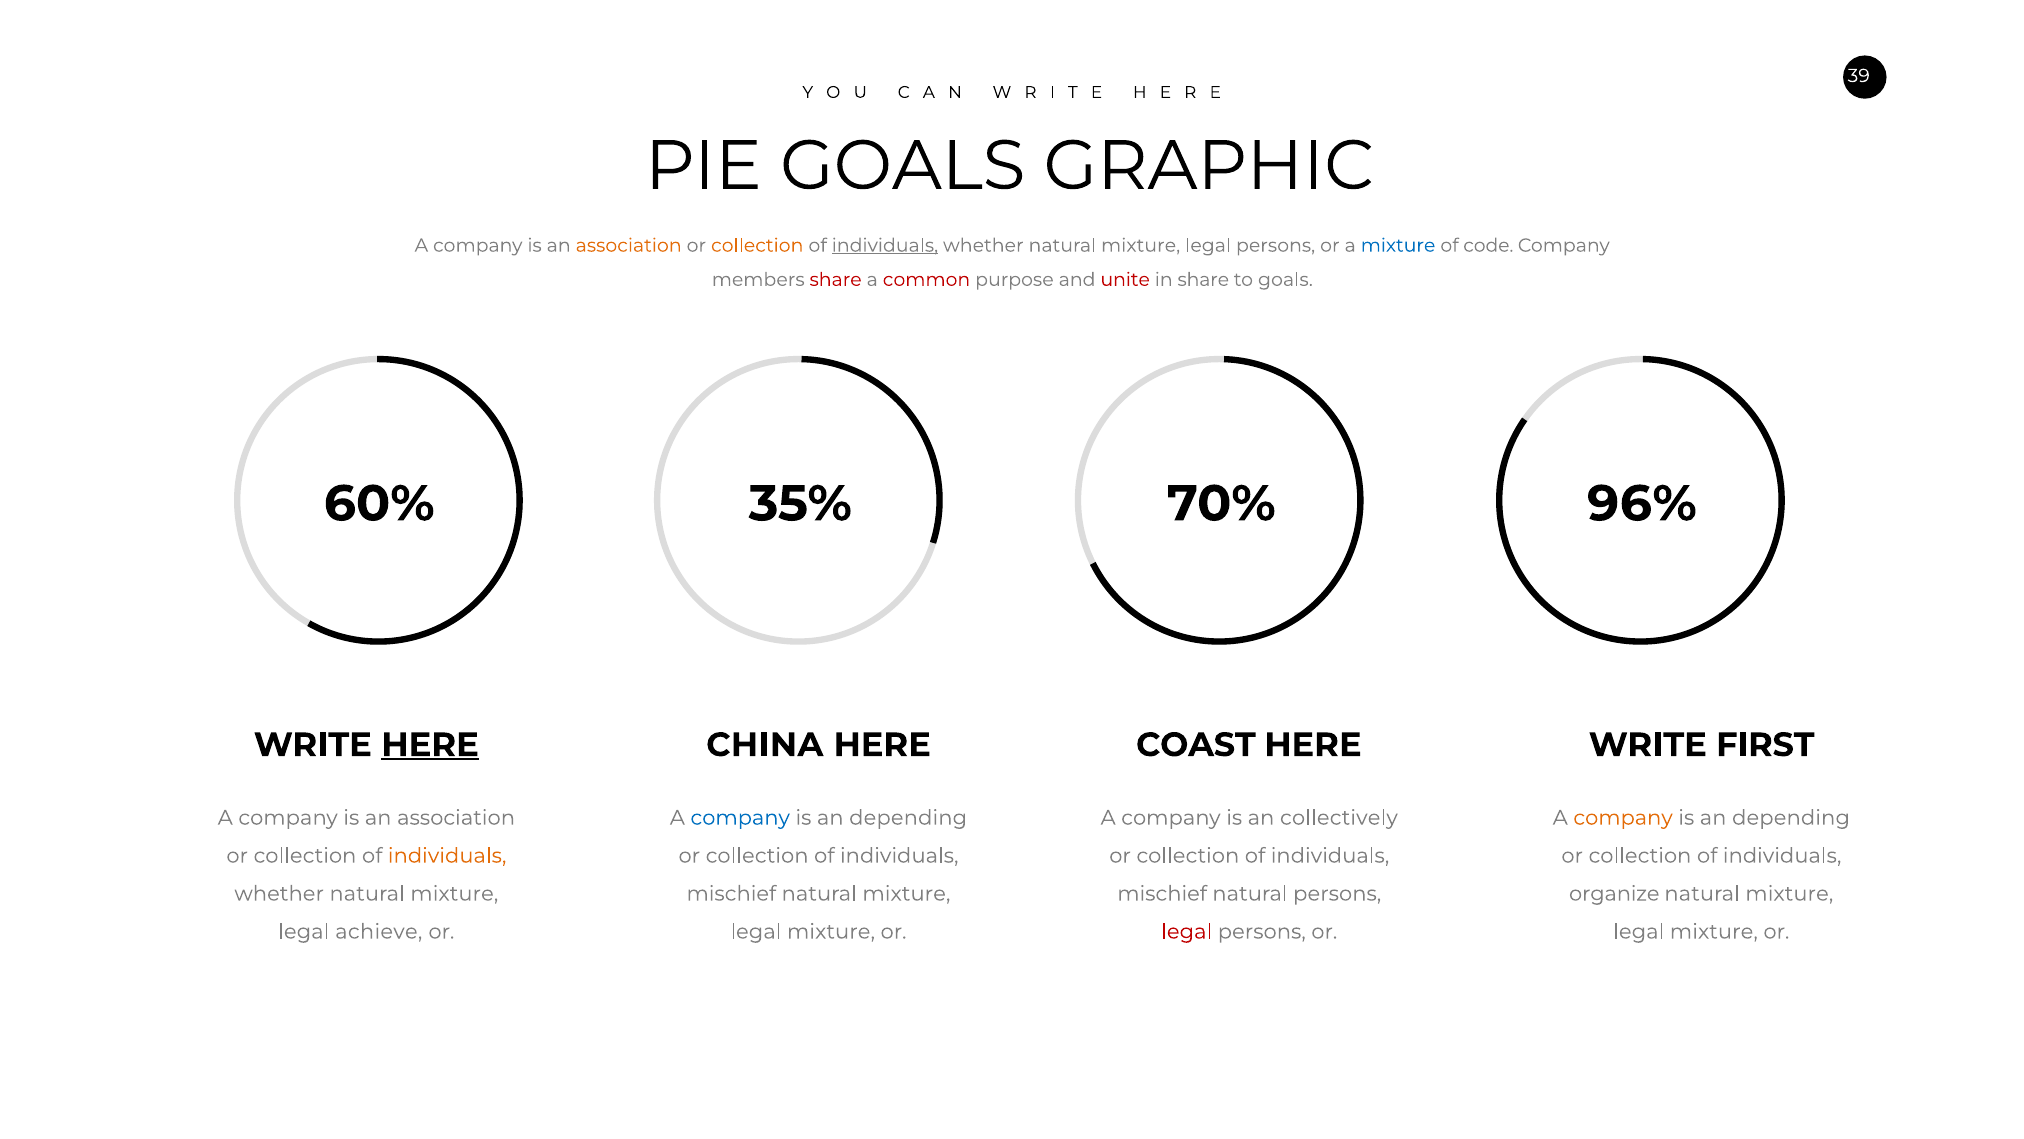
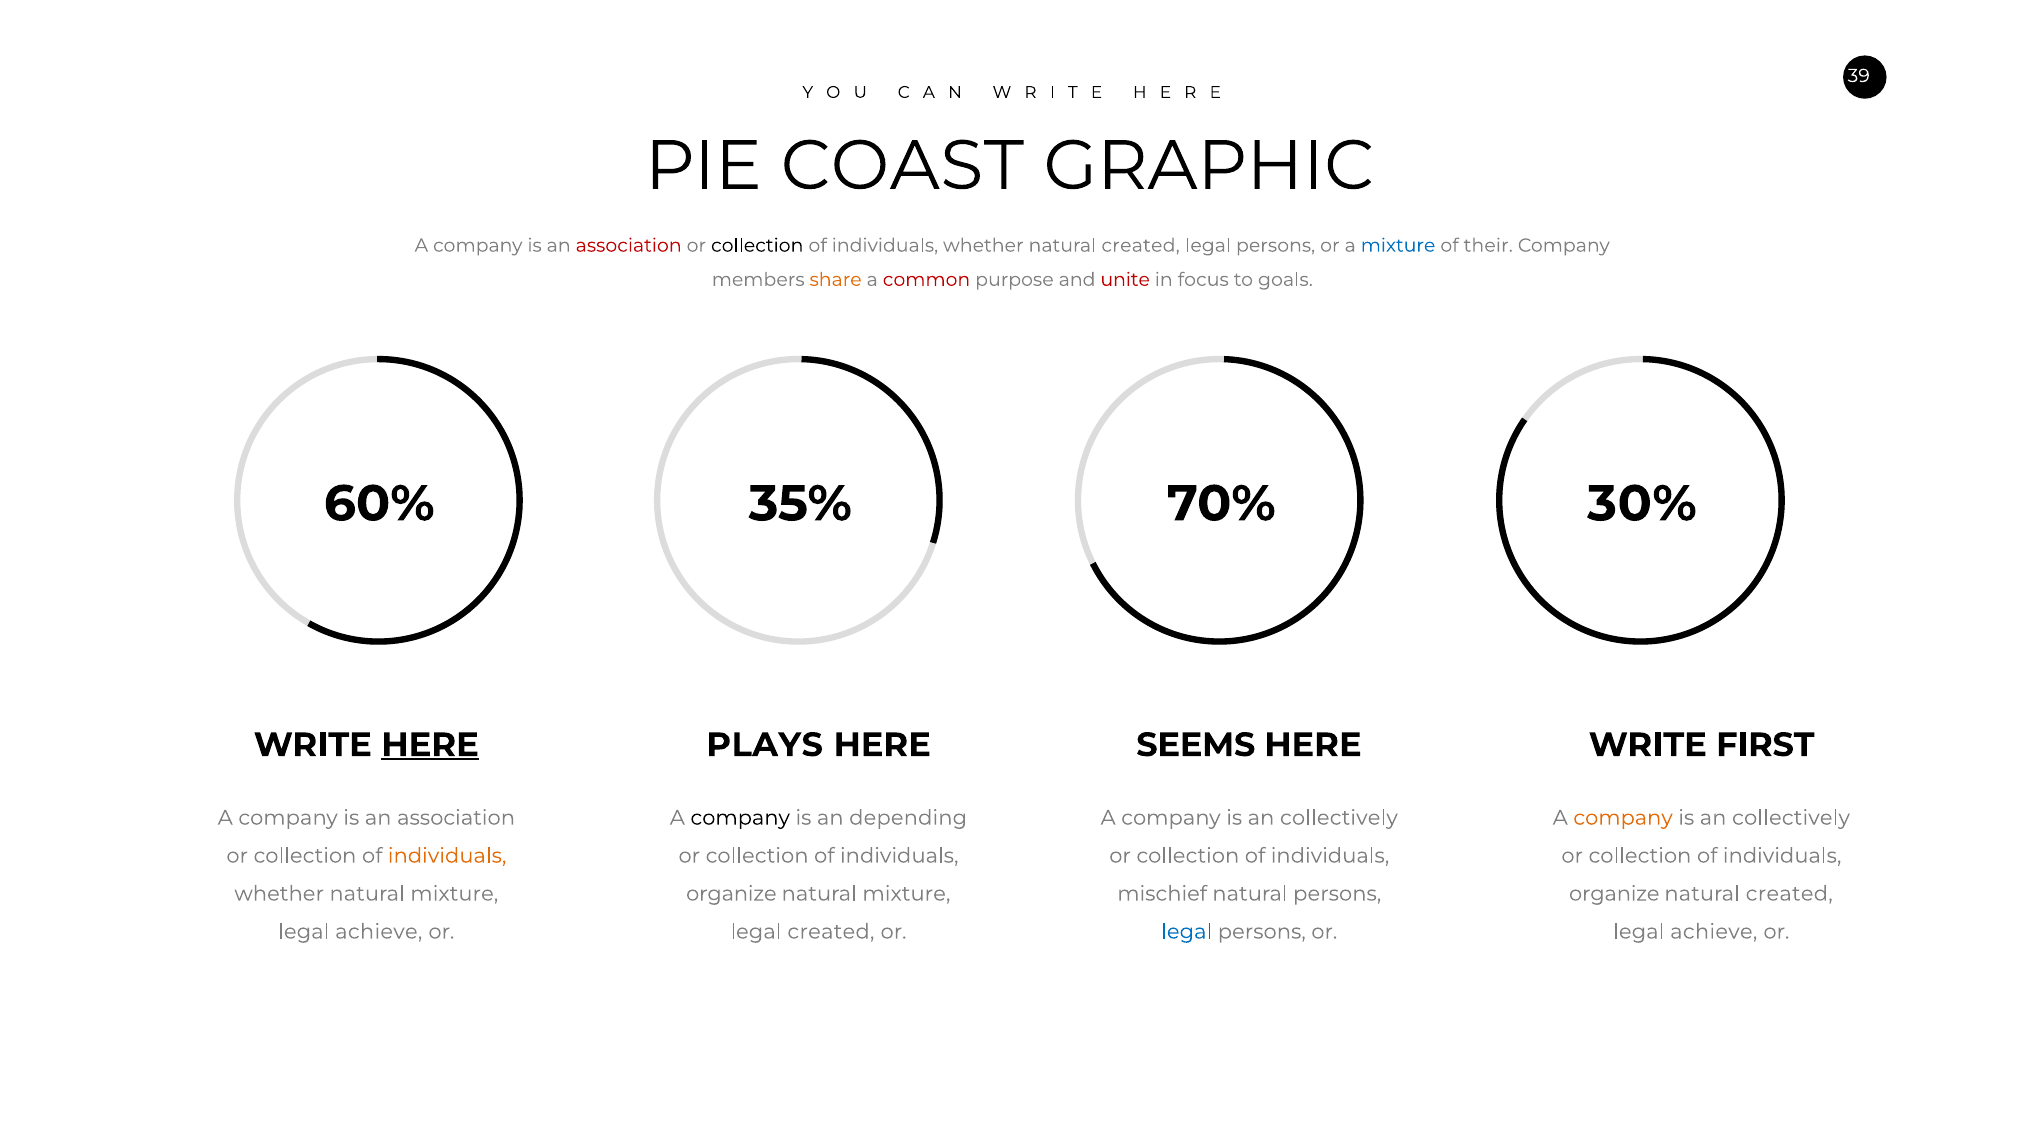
PIE GOALS: GOALS -> COAST (902, 166)
association colour: orange -> red (629, 245)
collection colour: orange -> black (757, 245)
individuals underline: present -> none (885, 245)
mixture: mixture -> created (1141, 245)
code: code -> their (1488, 245)
share colour: red -> orange (836, 280)
in share: share -> focus (1203, 280)
96%: 96% -> 30% (1642, 504)
CHINA: CHINA -> PLAYS (765, 745)
COAST: COAST -> SEEMS (1196, 745)
company colour: blue -> black (740, 818)
depending: depending -> collectively (1791, 818)
mischief: mischief -> organize (731, 894)
mixture: mixture -> created (1789, 894)
mixture: mixture -> created (831, 931)
legal colour: red -> blue (1187, 931)
mixture: mixture -> achieve (1714, 931)
